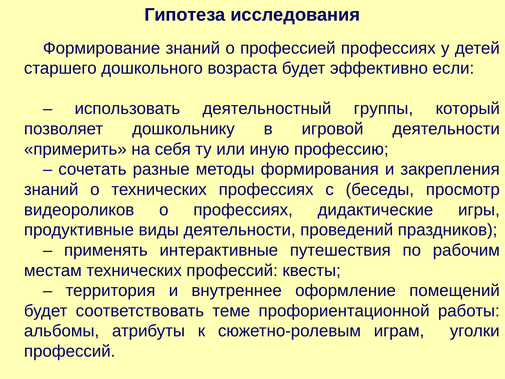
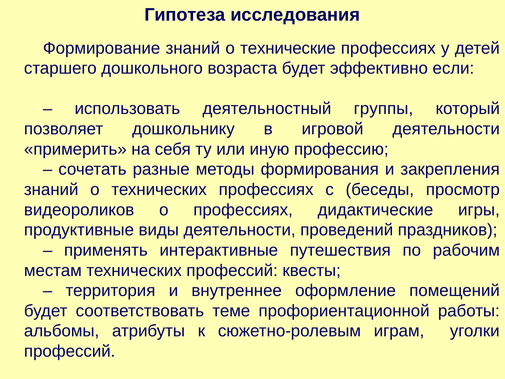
профессией: профессией -> технические (288, 48)
